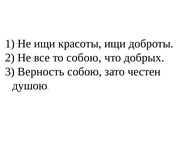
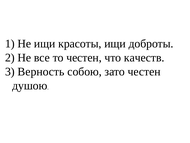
то собою: собою -> честен (84, 57)
добрых: добрых -> качеств (144, 57)
